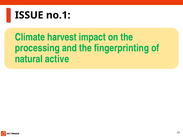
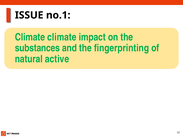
Climate harvest: harvest -> climate (62, 37)
processing: processing -> substances (37, 48)
